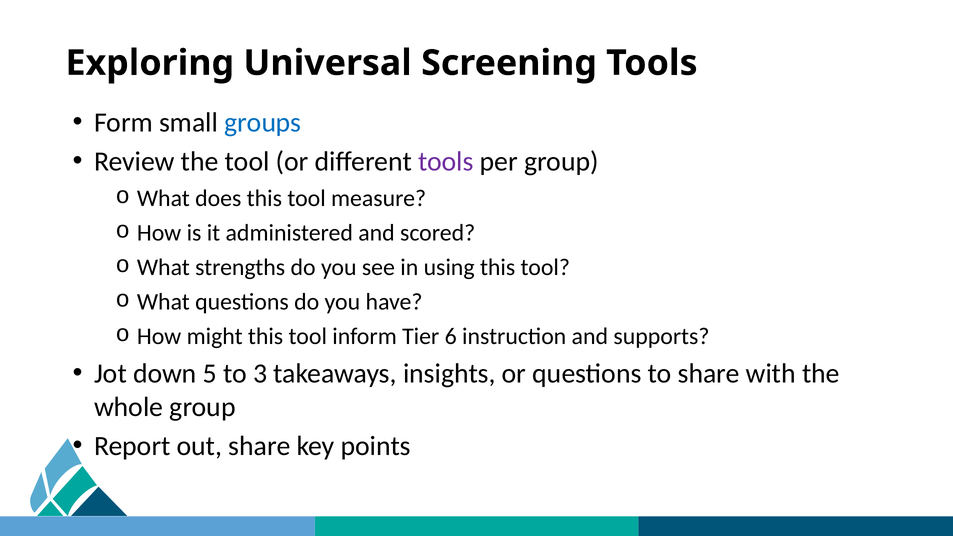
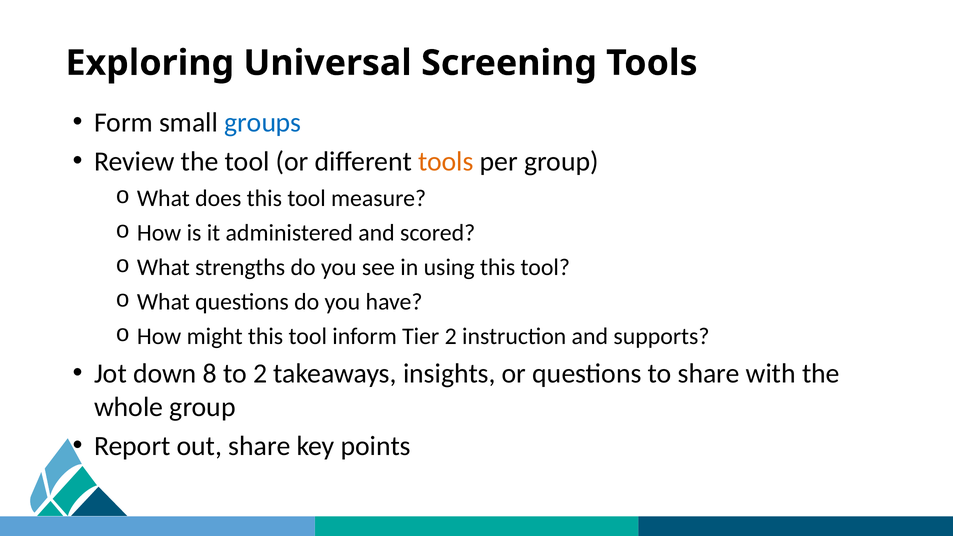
tools colour: purple -> orange (446, 162)
Tier 6: 6 -> 2 (451, 337)
5: 5 -> 8 (210, 374)
to 3: 3 -> 2 (260, 374)
